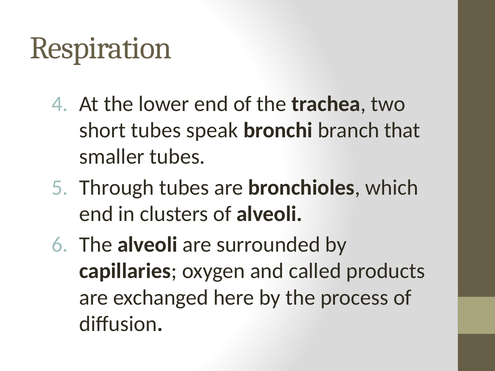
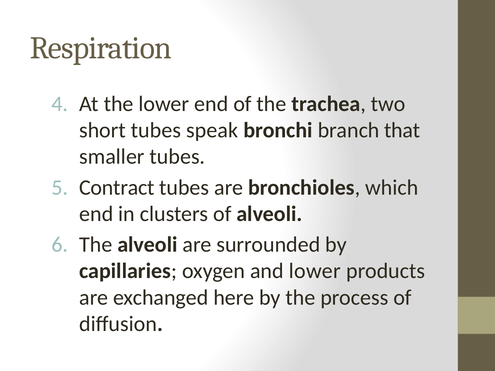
Through: Through -> Contract (117, 188)
and called: called -> lower (315, 271)
